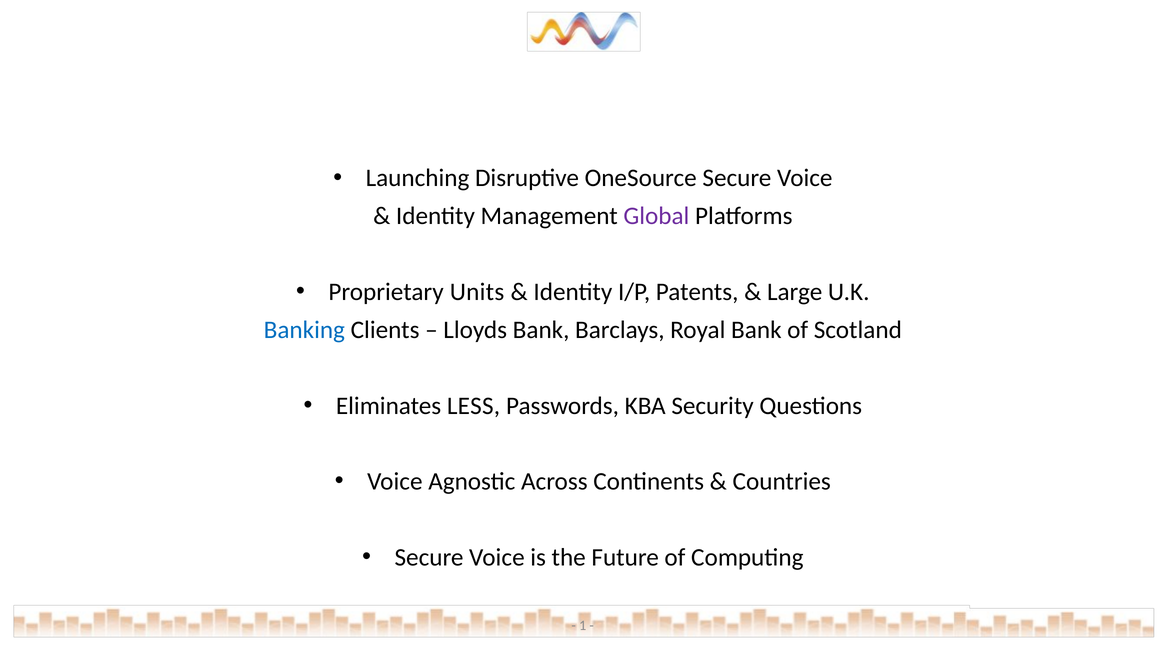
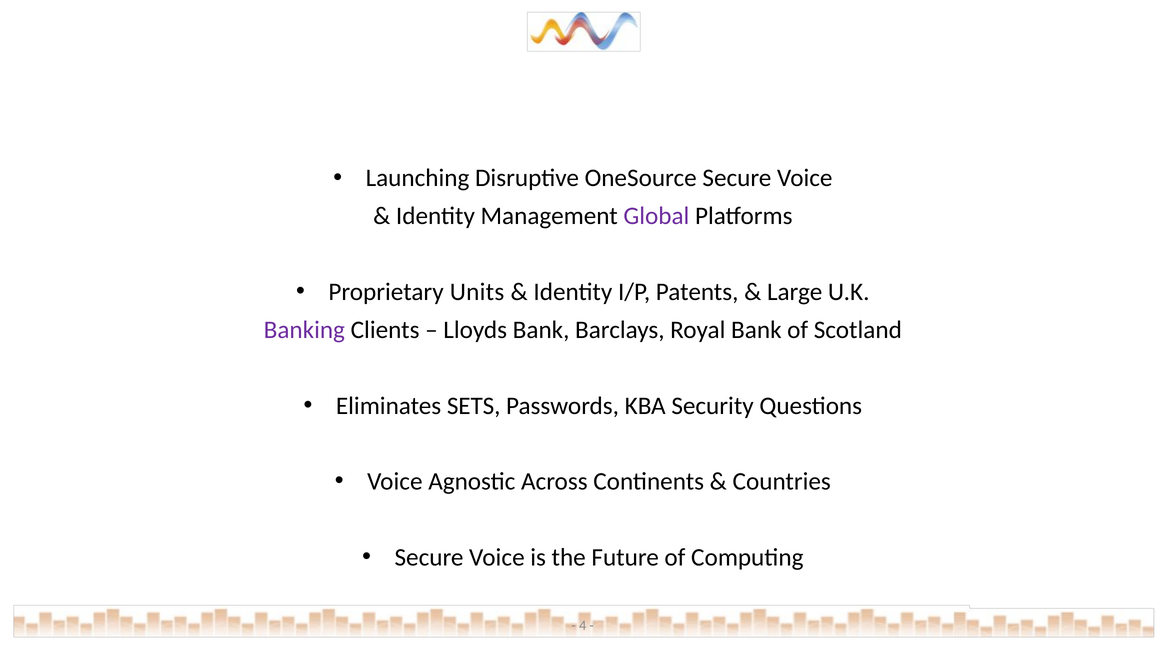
Banking colour: blue -> purple (304, 330)
LESS: LESS -> SETS (474, 406)
1: 1 -> 4 (583, 625)
